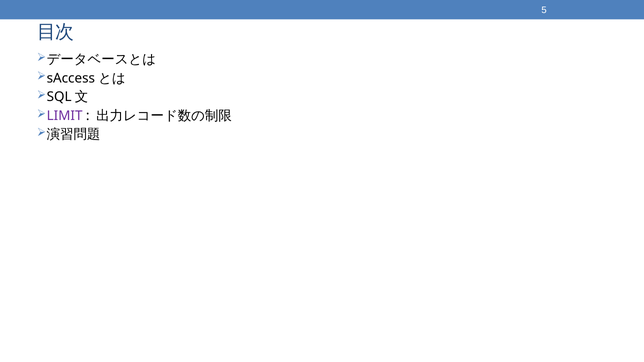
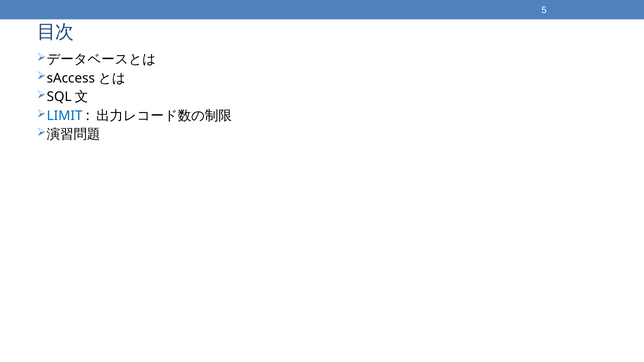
LIMIT colour: purple -> blue (65, 116)
